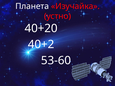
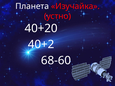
53-60: 53-60 -> 68-60 (56, 61)
